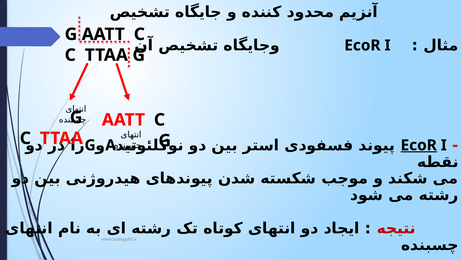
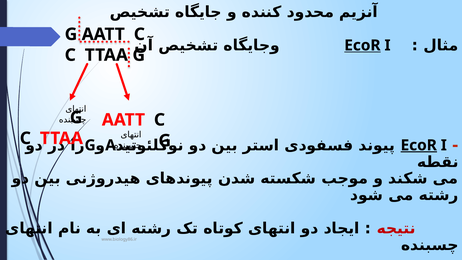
EcoR underline: none -> present (362, 45)
